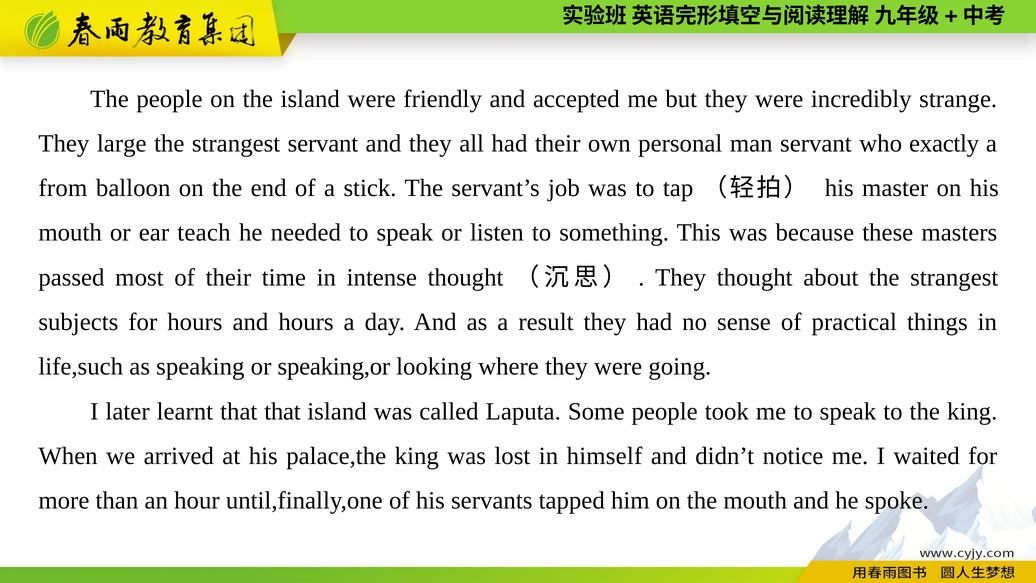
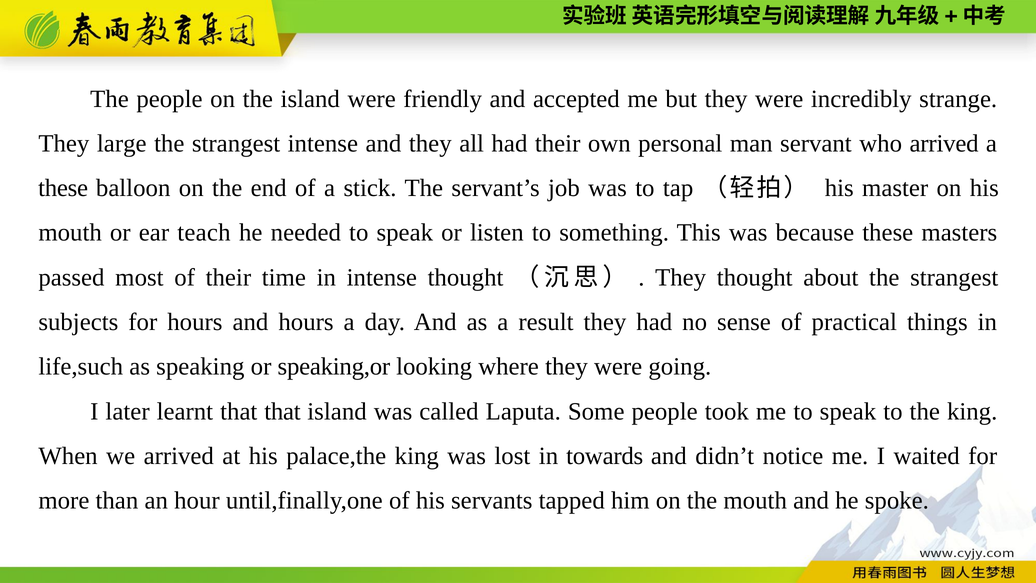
strangest servant: servant -> intense (323, 143)
who exactly: exactly -> arrived (944, 143)
from: from -> these (63, 188)
himself: himself -> towards (605, 456)
